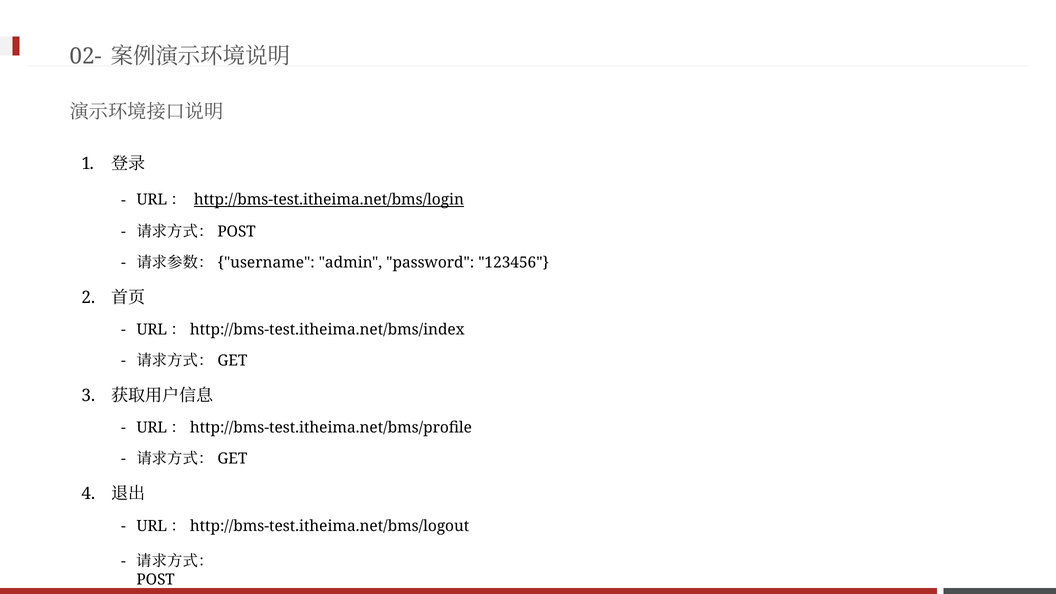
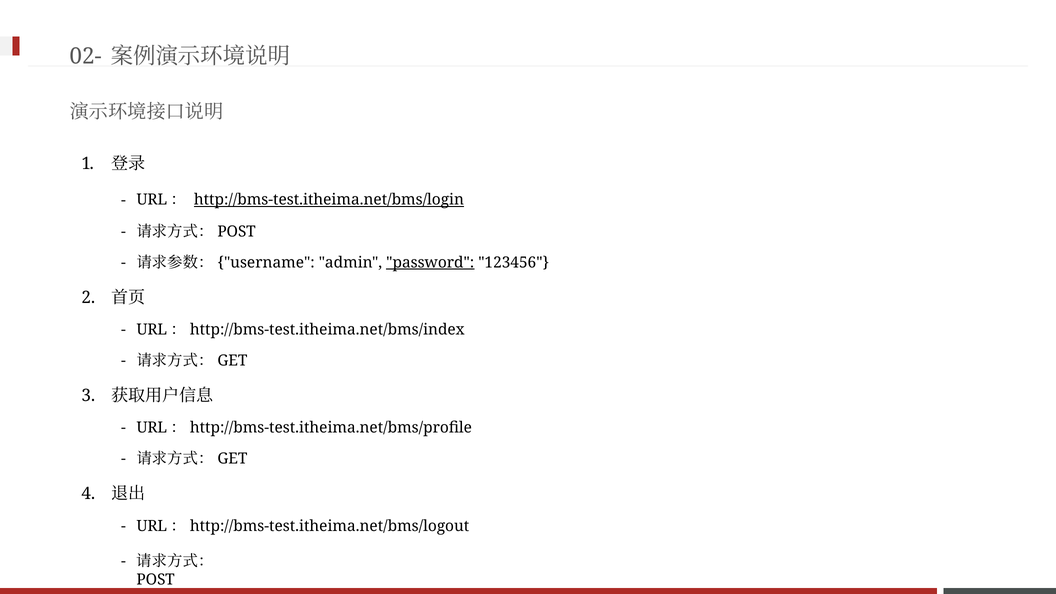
password underline: none -> present (430, 262)
